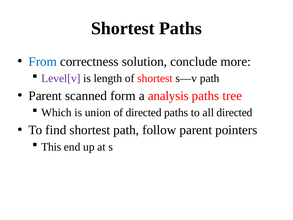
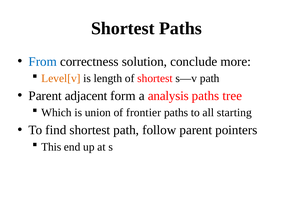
Level[v colour: purple -> orange (61, 78)
scanned: scanned -> adjacent (86, 96)
of directed: directed -> frontier (144, 112)
all directed: directed -> starting (234, 112)
